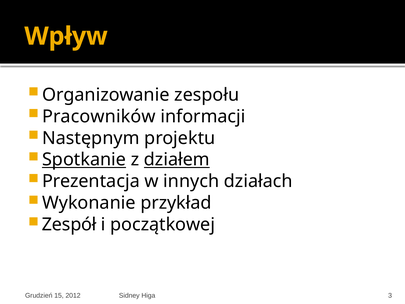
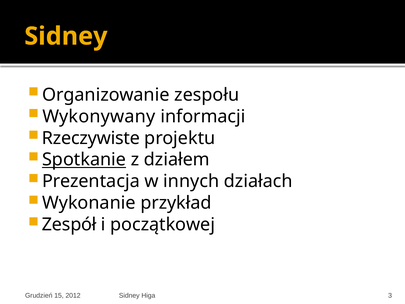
Wpływ: Wpływ -> Sidney (66, 36)
Pracowników: Pracowników -> Wykonywany (99, 116)
Następnym: Następnym -> Rzeczywiste (91, 138)
działem underline: present -> none (177, 160)
